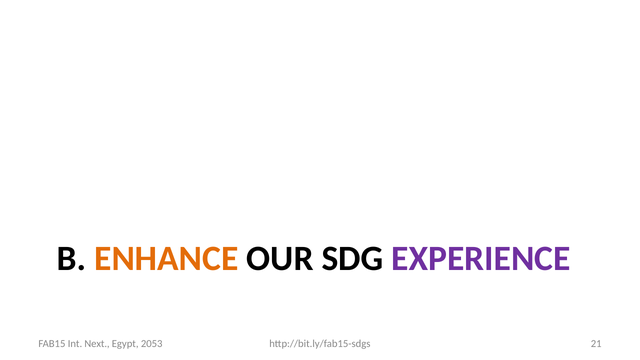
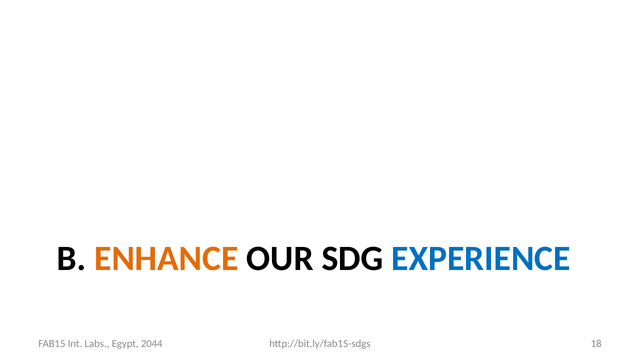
EXPERIENCE colour: purple -> blue (481, 258)
21: 21 -> 18 (596, 344)
Next: Next -> Labs (97, 344)
2053: 2053 -> 2044 (152, 344)
